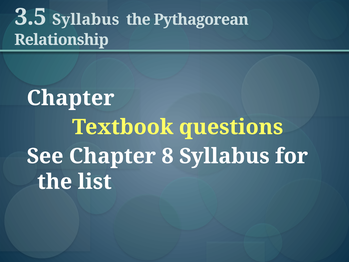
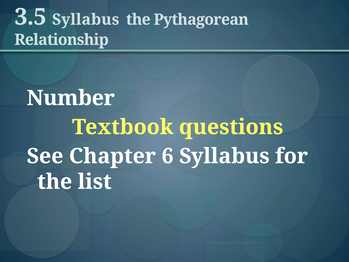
Chapter: Chapter -> Number (71, 98)
8: 8 -> 6 (168, 156)
